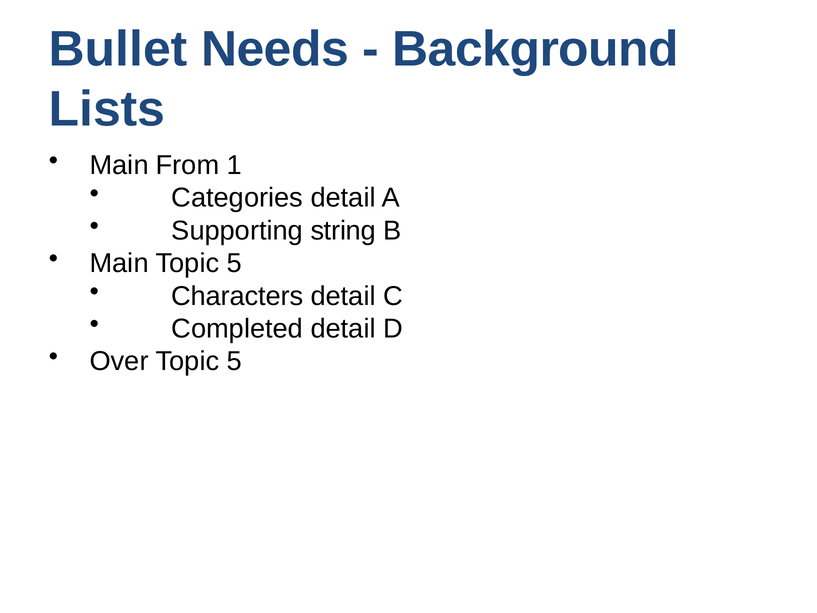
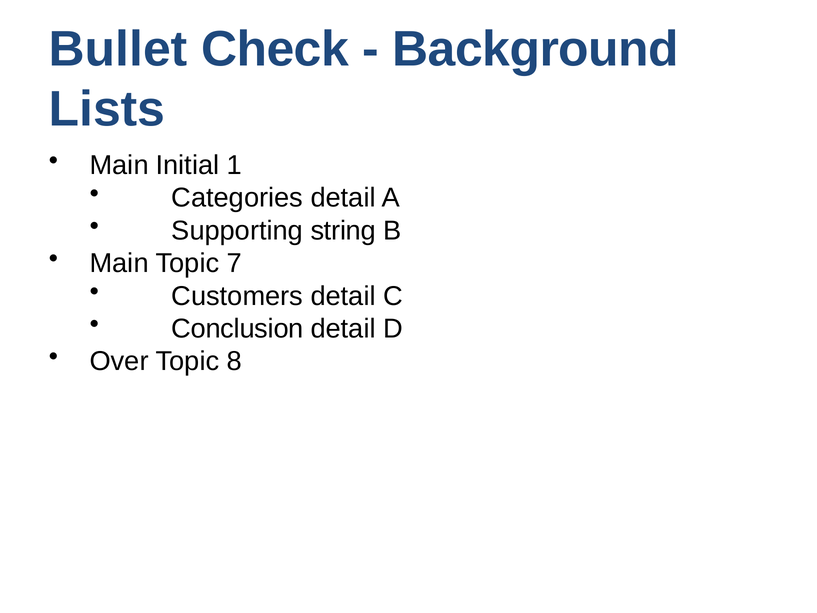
Needs: Needs -> Check (275, 49)
From: From -> Initial (188, 165)
Main Topic 5: 5 -> 7 (234, 263)
Characters: Characters -> Customers (237, 296)
Completed: Completed -> Conclusion (237, 329)
5: 5 -> 8 (234, 361)
